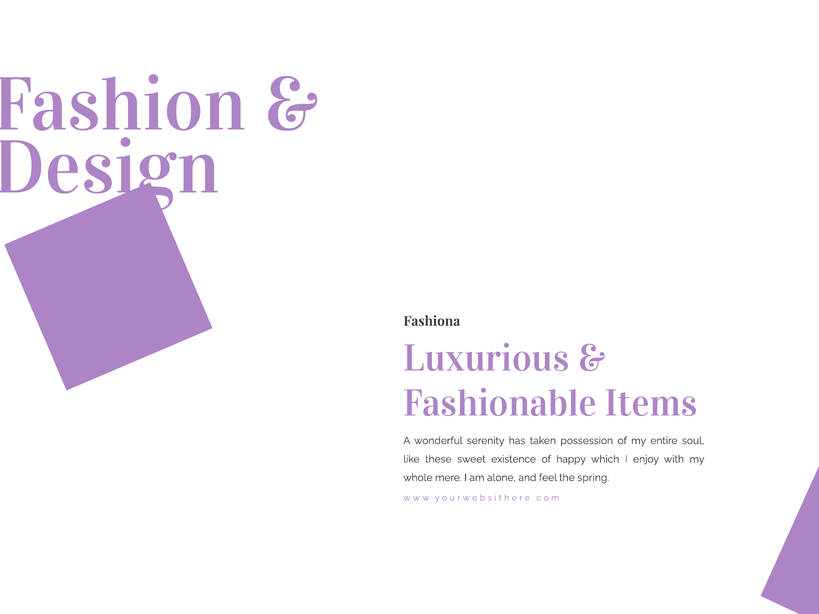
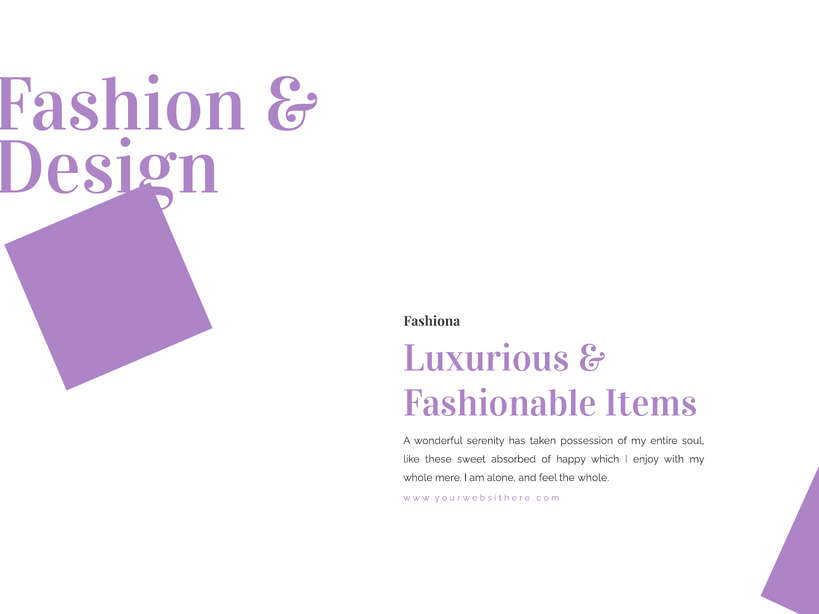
existence: existence -> absorbed (514, 459)
the spring: spring -> whole (593, 478)
